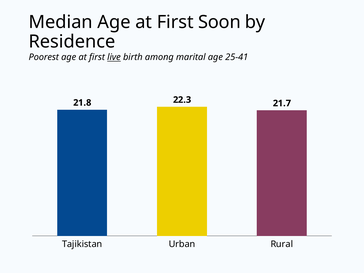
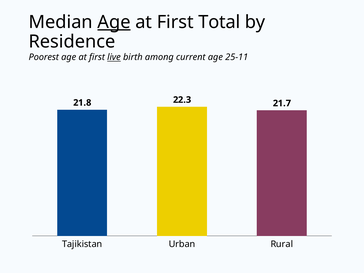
Age underline: none -> present (114, 22)
Soon: Soon -> Total (219, 22)
marital: marital -> current (191, 57)
25-41: 25-41 -> 25-11 (237, 57)
